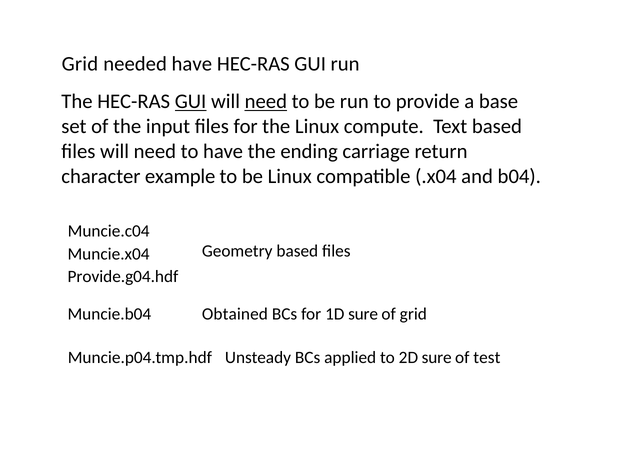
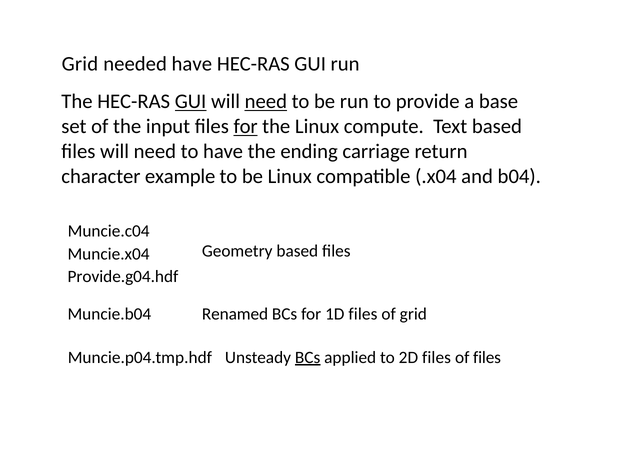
for underline: none -> present (246, 126)
Obtained: Obtained -> Renamed (235, 314)
1D sure: sure -> files (363, 314)
BCs underline: none -> present (308, 357)
2D sure: sure -> files (437, 357)
of test: test -> files (487, 357)
